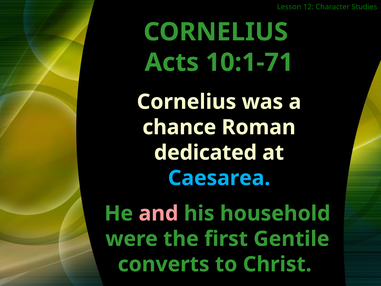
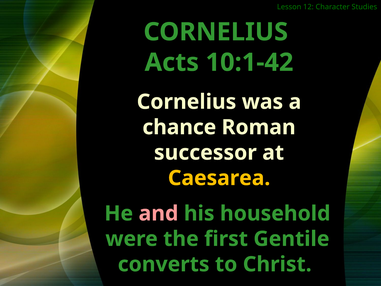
10:1-71: 10:1-71 -> 10:1-42 (249, 62)
dedicated: dedicated -> successor (205, 153)
Caesarea colour: light blue -> yellow (219, 178)
